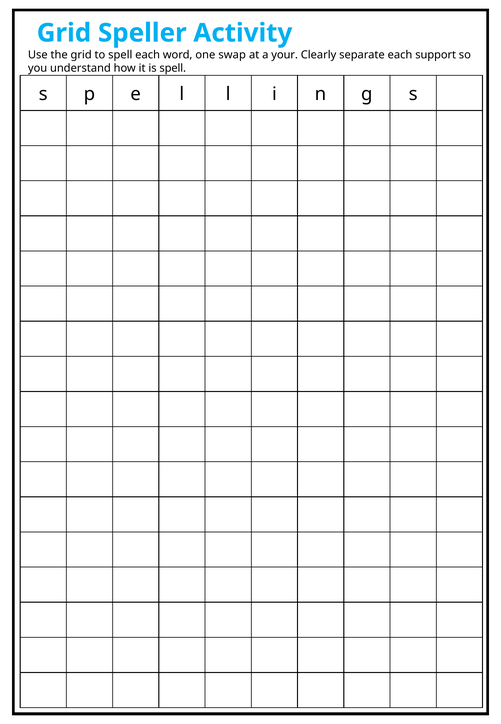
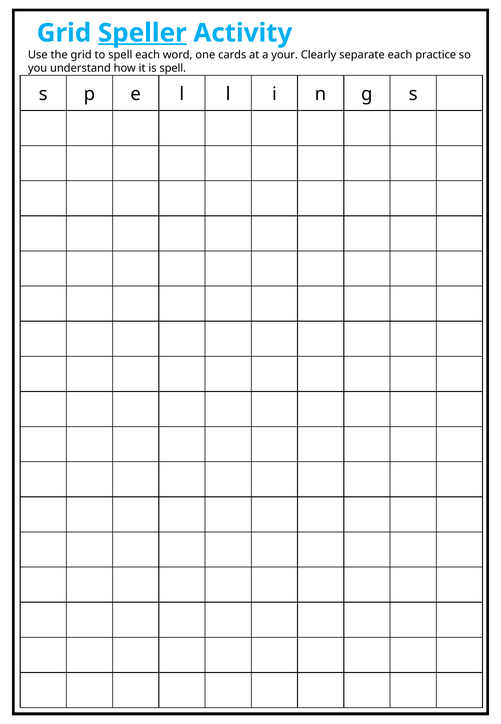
Speller underline: none -> present (142, 33)
swap: swap -> cards (232, 55)
support: support -> practice (436, 55)
